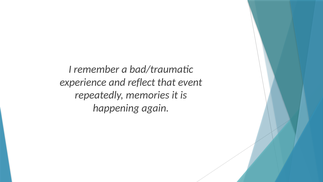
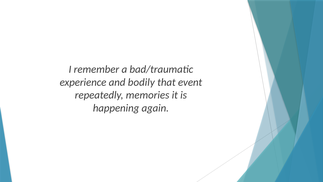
reflect: reflect -> bodily (141, 82)
